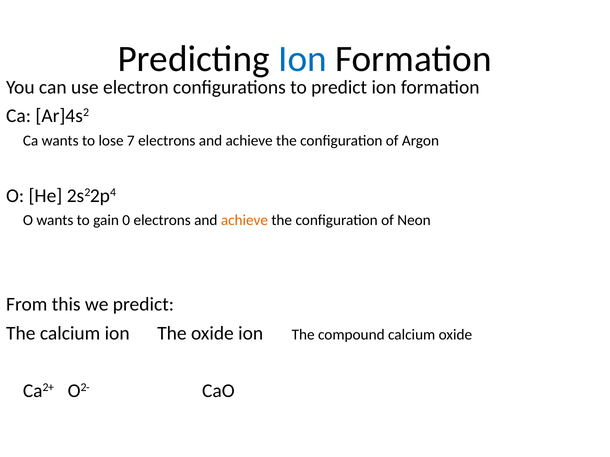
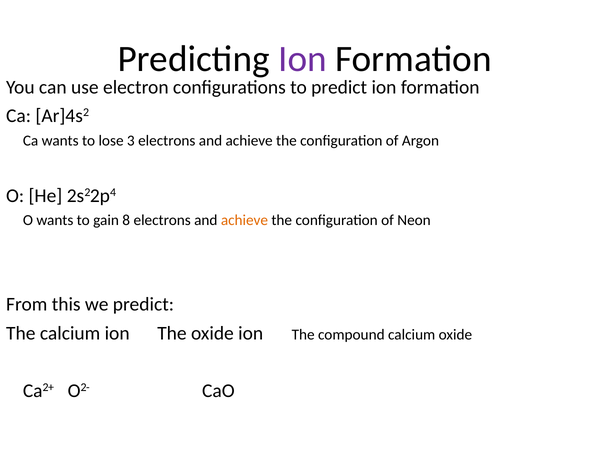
Ion colour: blue -> purple (302, 59)
7: 7 -> 3 (131, 141)
0: 0 -> 8 (126, 221)
